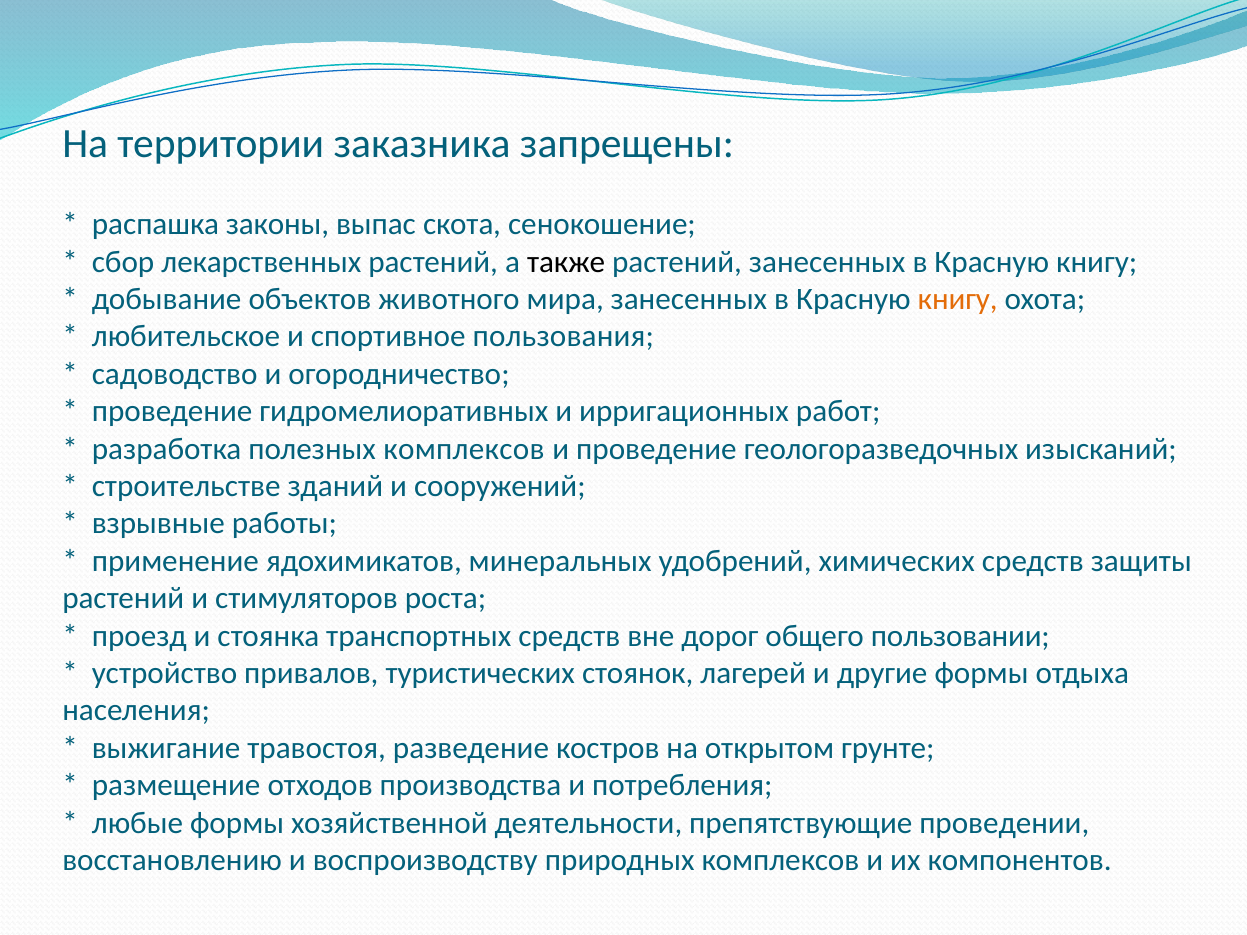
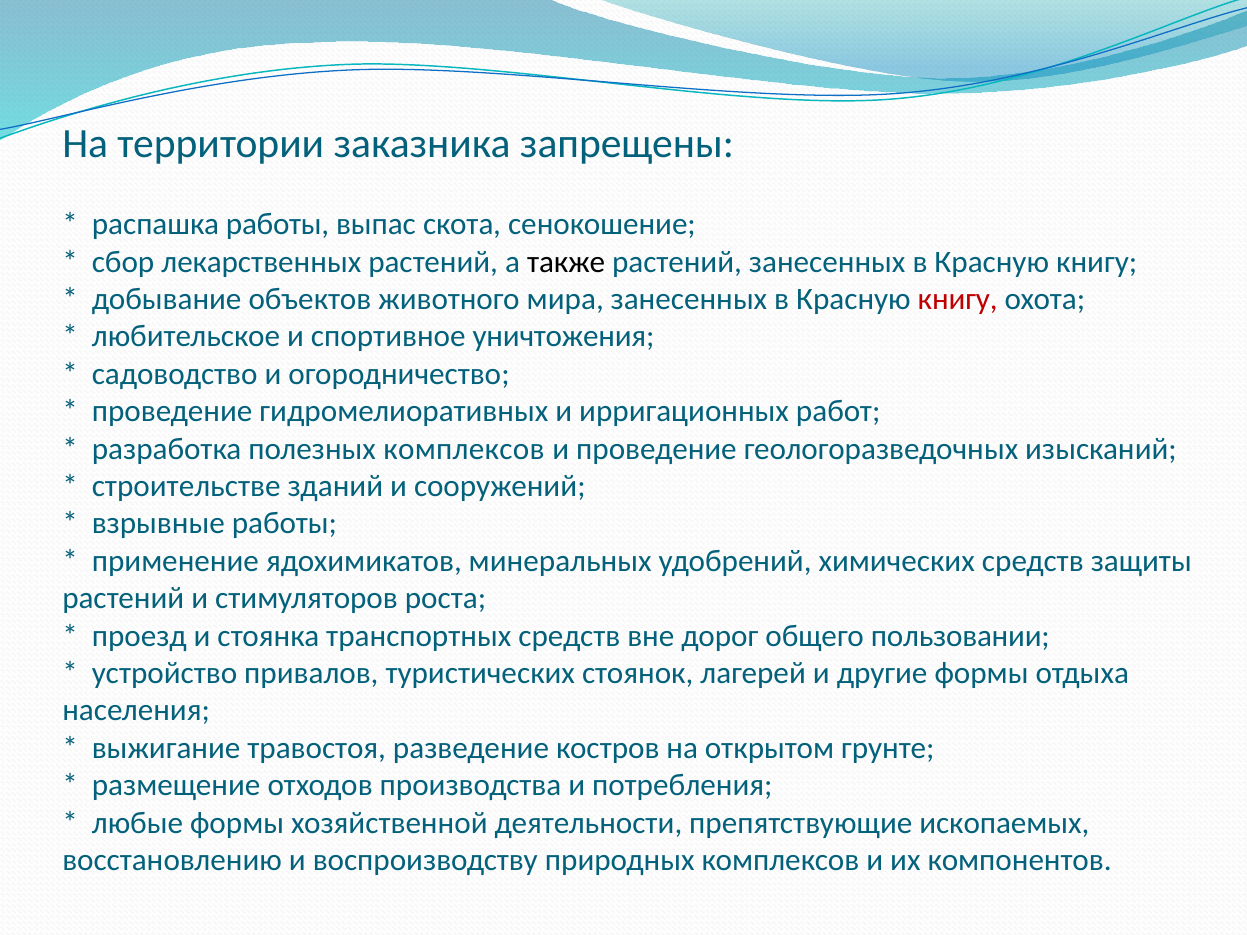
распашка законы: законы -> работы (278, 224)
книгу colour: orange -> red (958, 299)
пользования: пользования -> уничтожения (563, 337)
проведении: проведении -> ископаемых (1004, 823)
